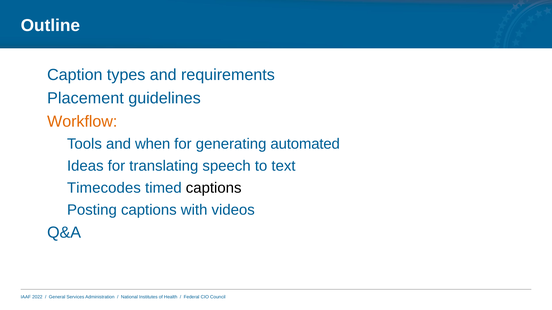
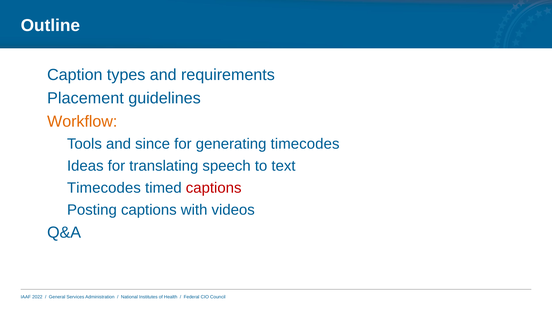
when: when -> since (153, 144)
generating automated: automated -> timecodes (305, 144)
captions colour: black -> red (214, 188)
